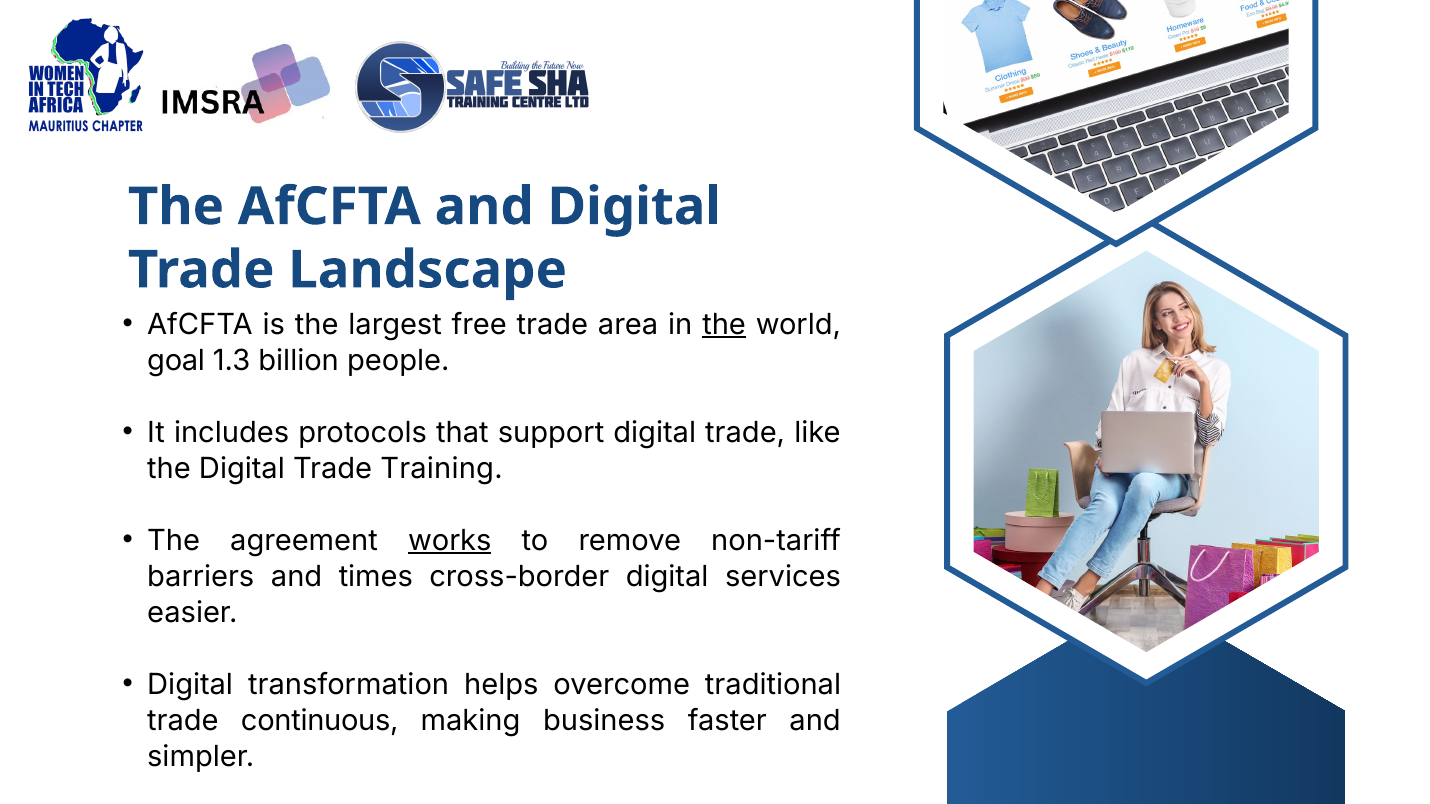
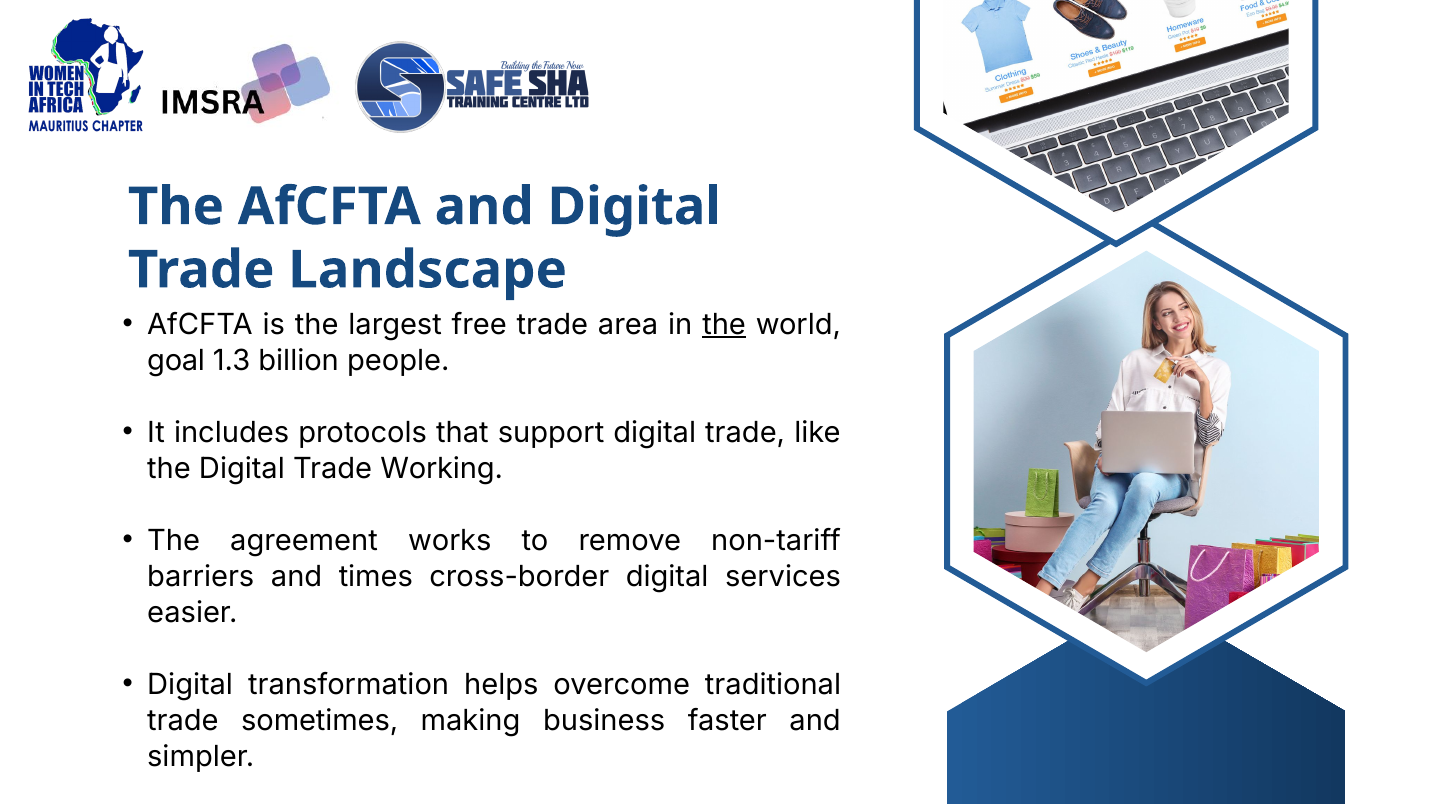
Training: Training -> Working (442, 469)
works underline: present -> none (450, 541)
continuous: continuous -> sometimes (320, 721)
